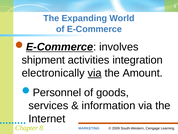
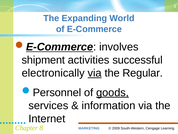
integration: integration -> successful (138, 60)
Amount: Amount -> Regular (143, 73)
goods underline: none -> present (112, 92)
